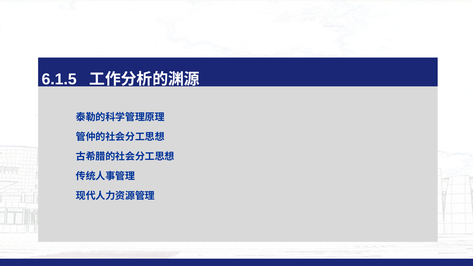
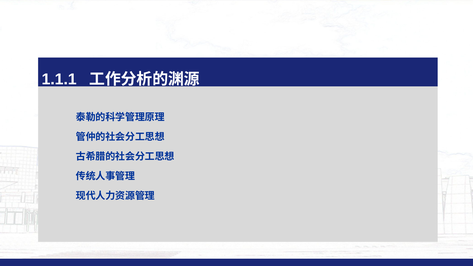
6.1.5: 6.1.5 -> 1.1.1 (59, 79)
